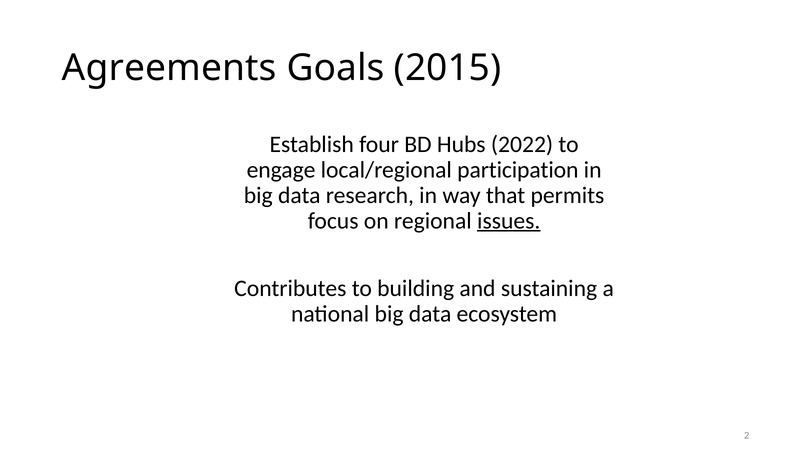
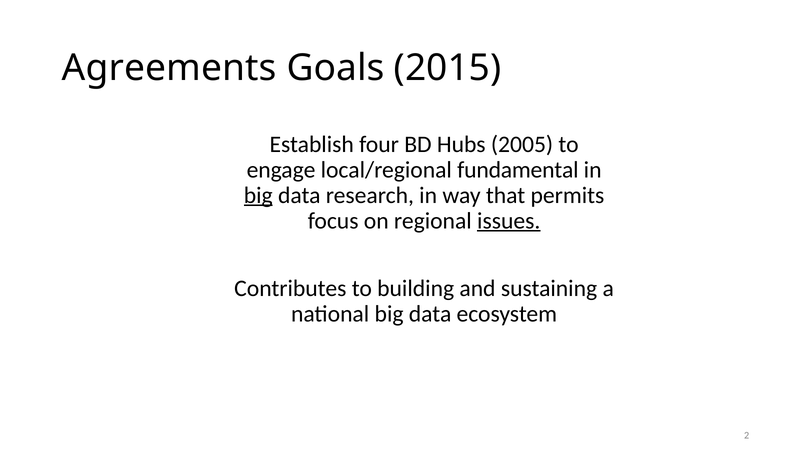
2022: 2022 -> 2005 (522, 144)
participation: participation -> fundamental (518, 170)
big underline: none -> present (258, 195)
